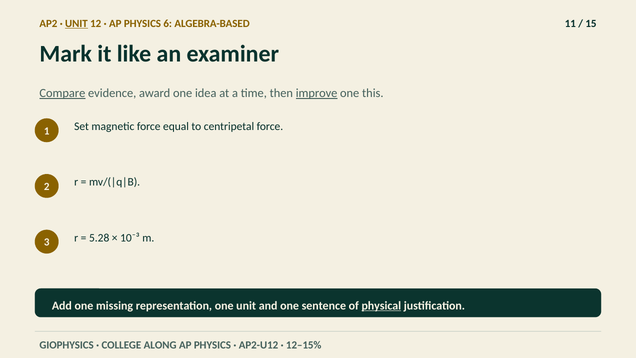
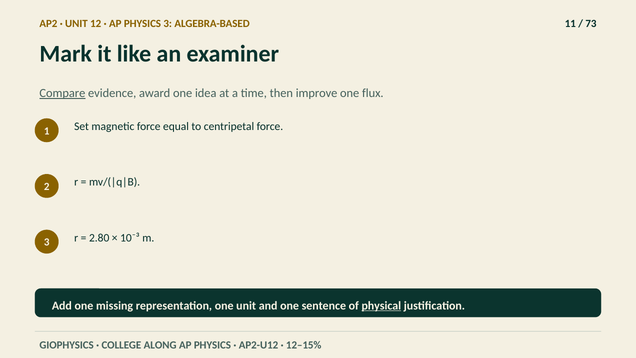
UNIT underline: present -> none (76, 24)
PHYSICS 6: 6 -> 3 (168, 24)
15: 15 -> 73 (591, 24)
improve underline: present -> none (317, 93)
this: this -> flux (373, 93)
5.28: 5.28 -> 2.80 (99, 238)
